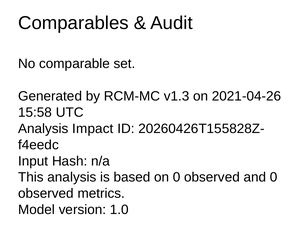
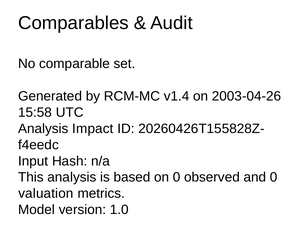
v1.3: v1.3 -> v1.4 (177, 96)
2021-04-26: 2021-04-26 -> 2003-04-26 (247, 96)
observed: observed -> valuation (46, 193)
